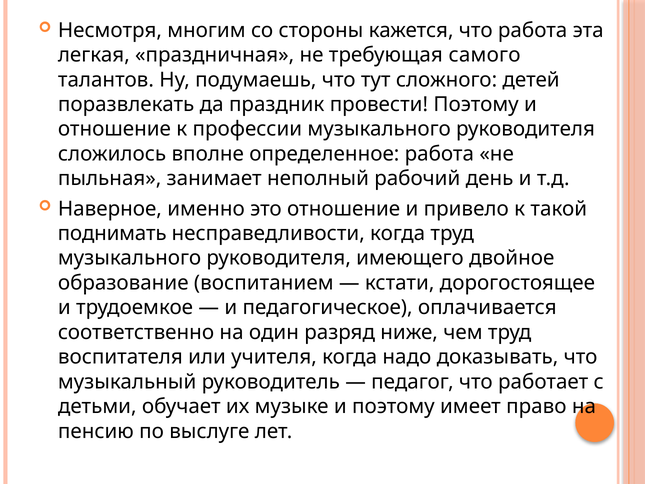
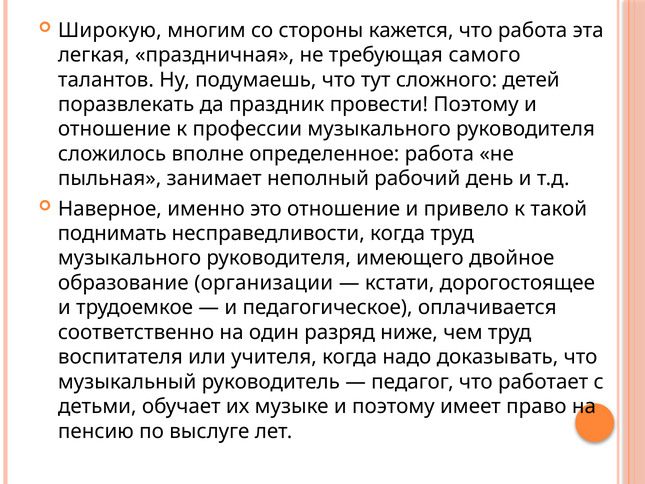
Несмотря: Несмотря -> Широкую (110, 30)
воспитанием: воспитанием -> организации (264, 283)
